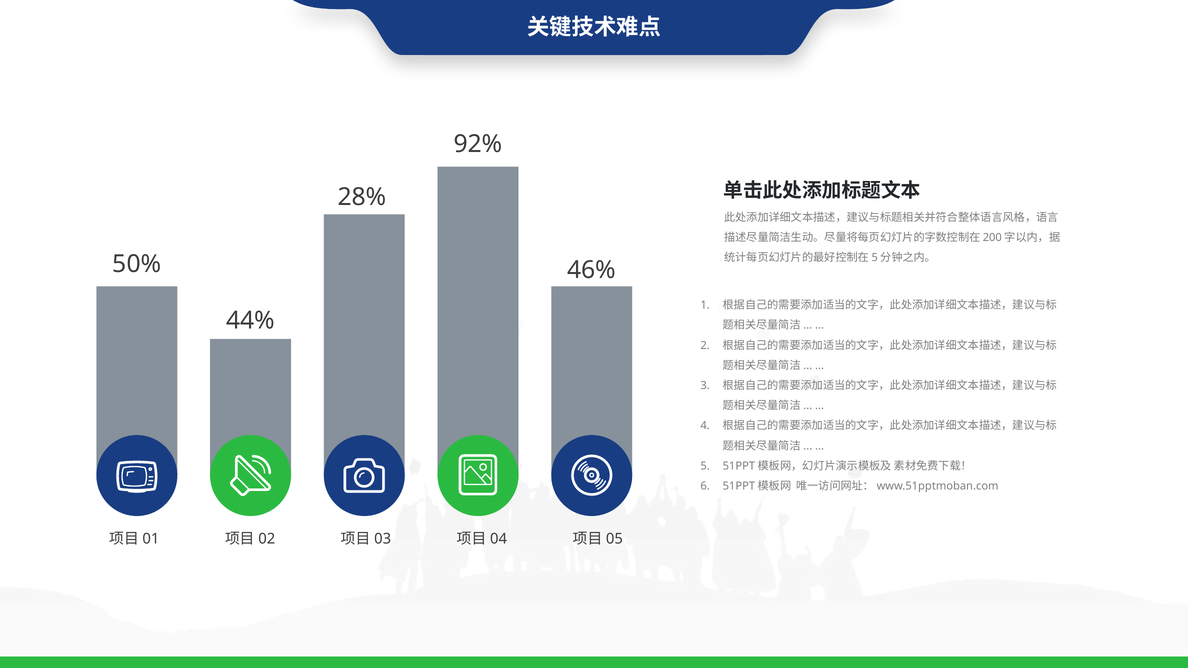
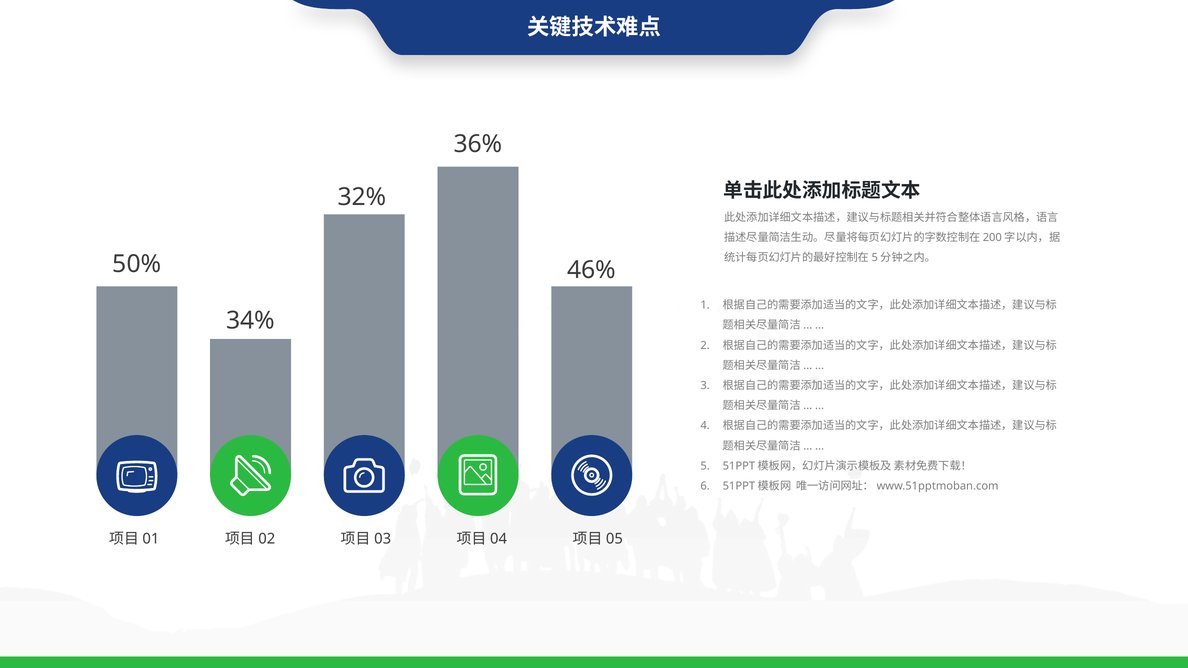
92%: 92% -> 36% (478, 144)
28%: 28% -> 32% (362, 197)
44%: 44% -> 34% (250, 320)
